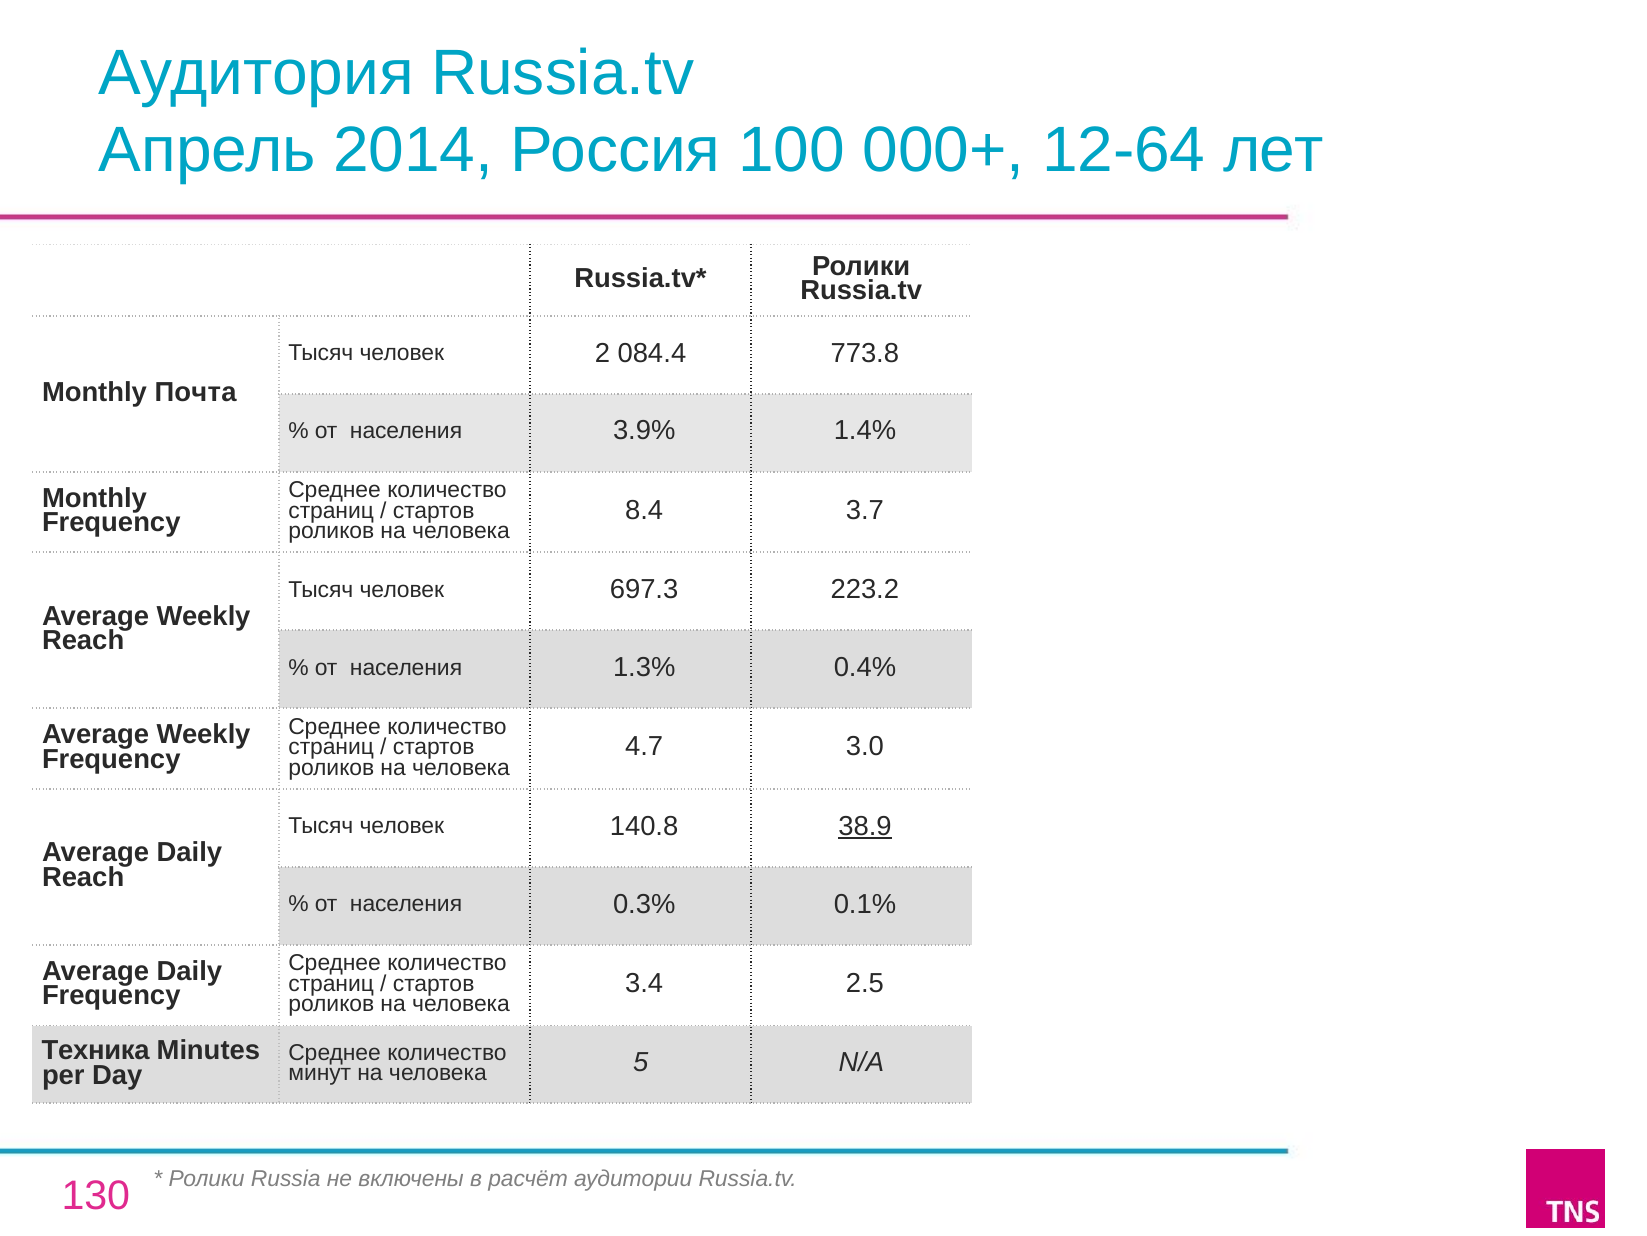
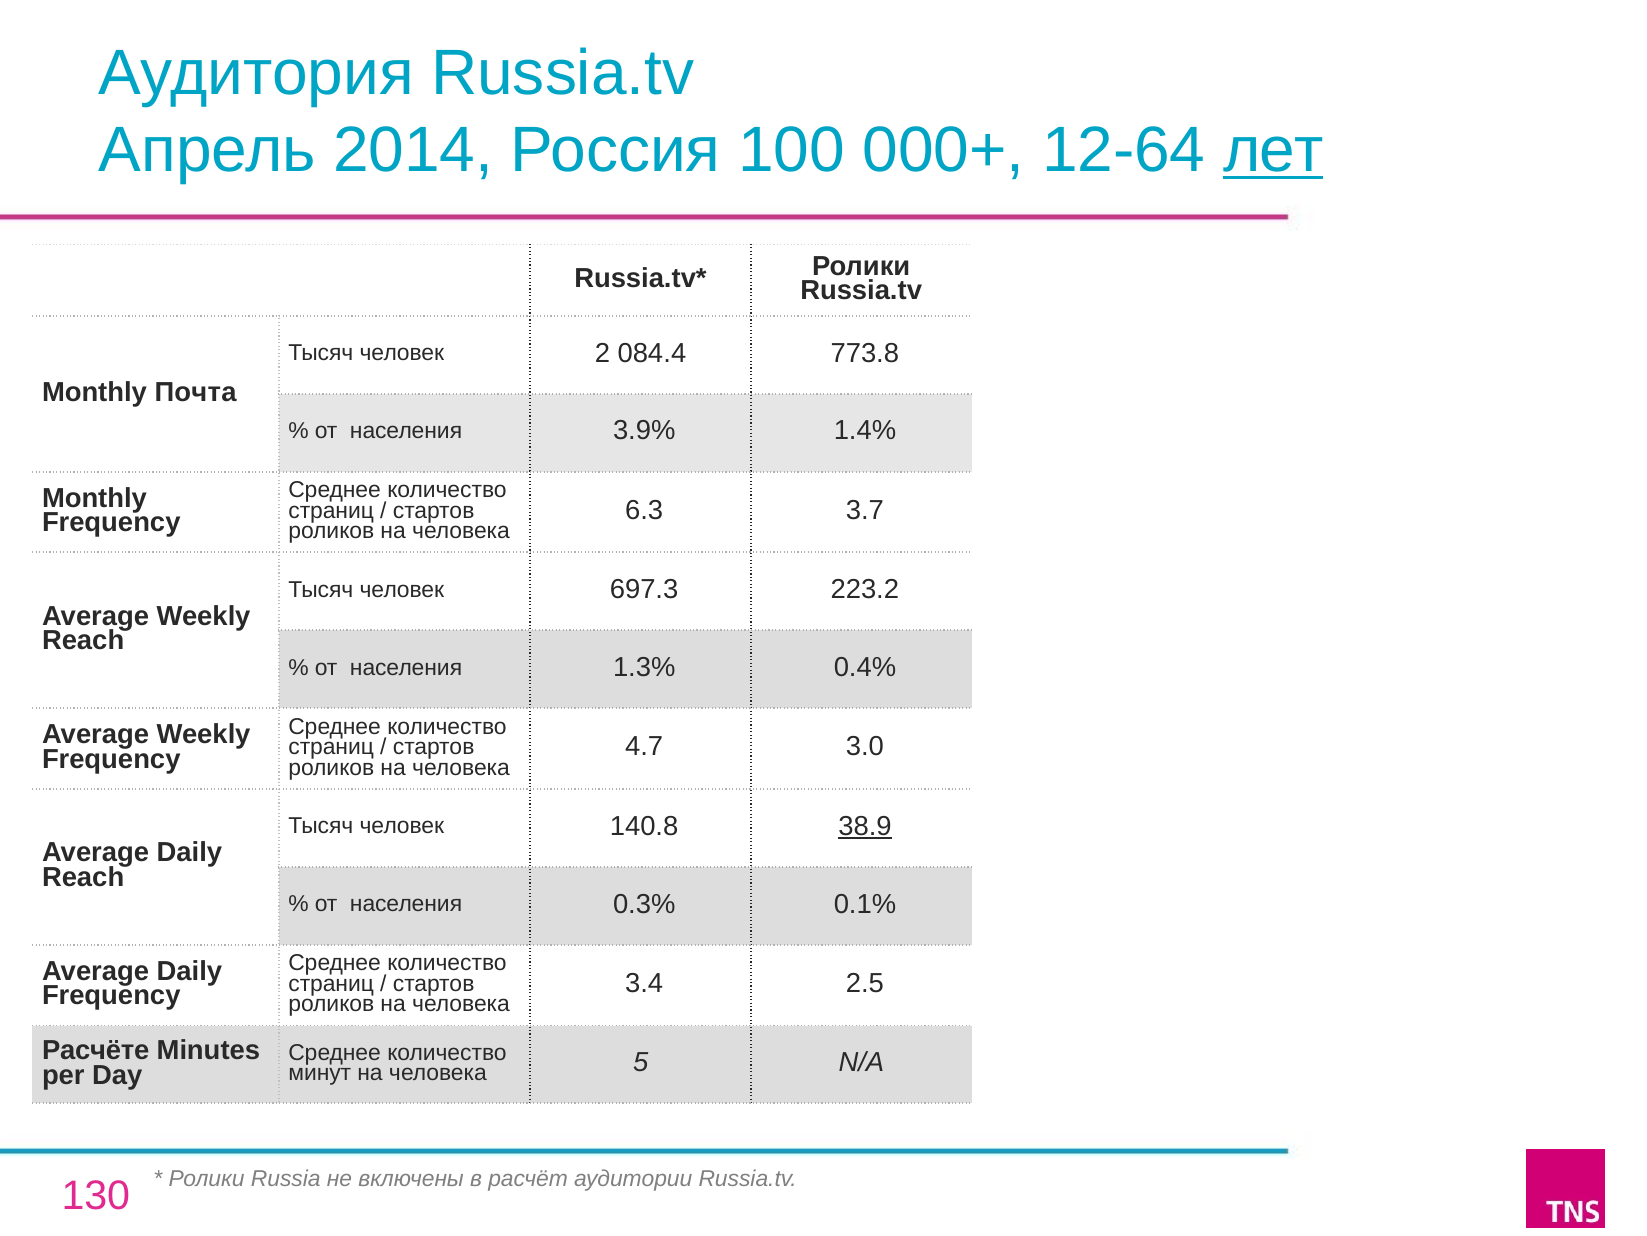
лет underline: none -> present (1274, 150)
8.4: 8.4 -> 6.3 (644, 510)
Техника: Техника -> Расчёте (96, 1050)
